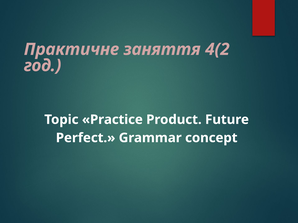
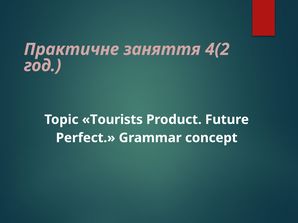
Practice: Practice -> Tourists (112, 120)
